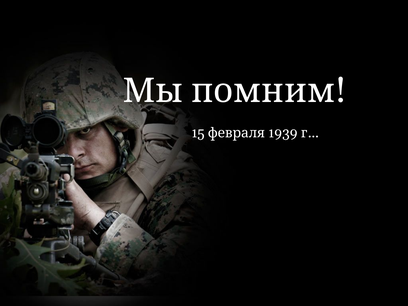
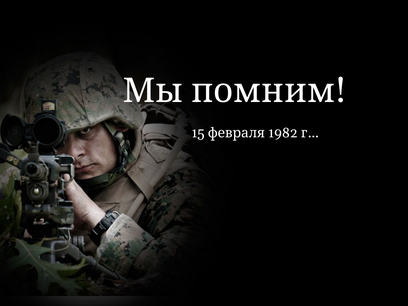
1939: 1939 -> 1982 (283, 133)
